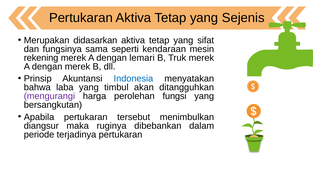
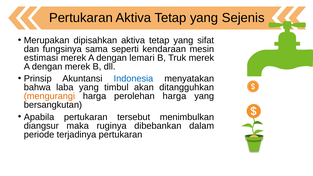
didasarkan: didasarkan -> dipisahkan (95, 40)
rekening: rekening -> estimasi (41, 58)
mengurangi colour: purple -> orange (49, 96)
perolehan fungsi: fungsi -> harga (174, 96)
